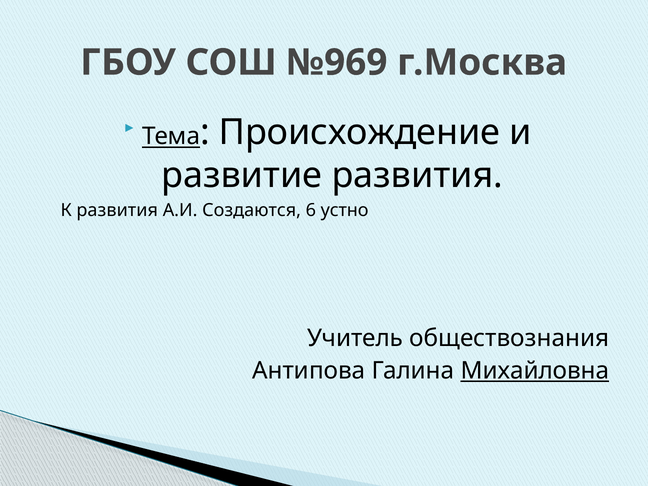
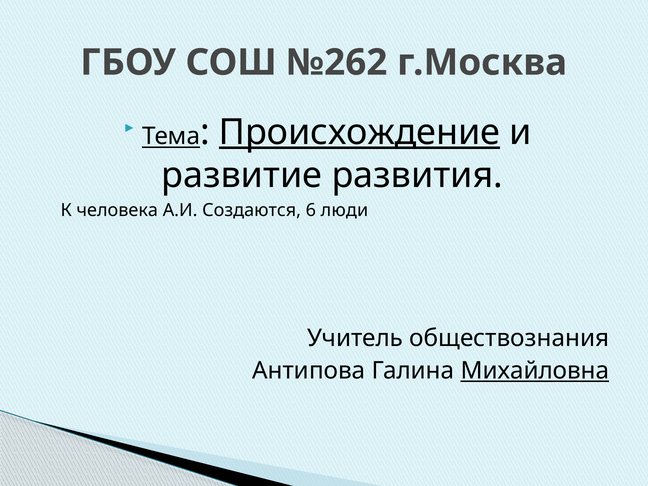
№969: №969 -> №262 (337, 63)
Происхождение underline: none -> present (360, 132)
К развития: развития -> человека (117, 210)
устно: устно -> люди (344, 210)
